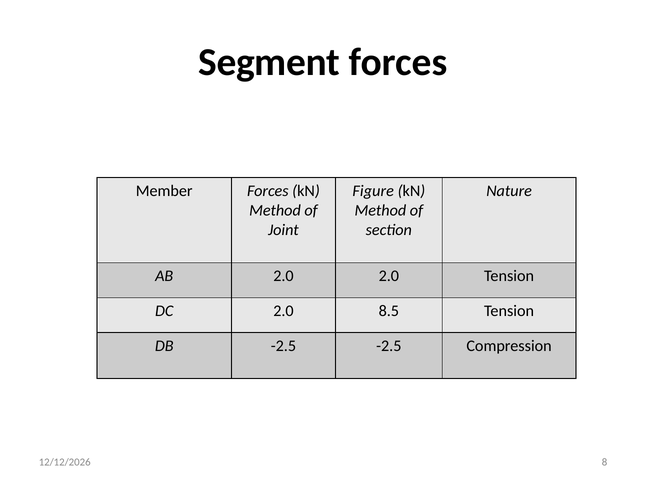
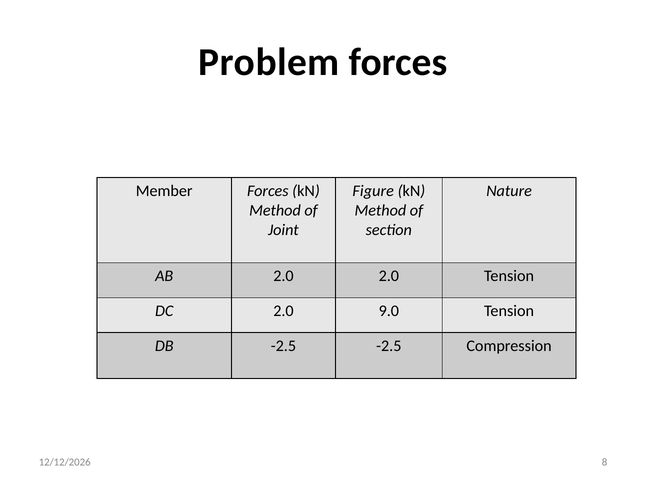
Segment: Segment -> Problem (269, 63)
8.5: 8.5 -> 9.0 (389, 311)
